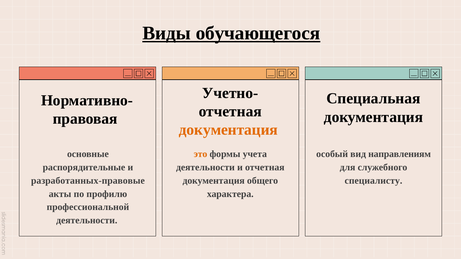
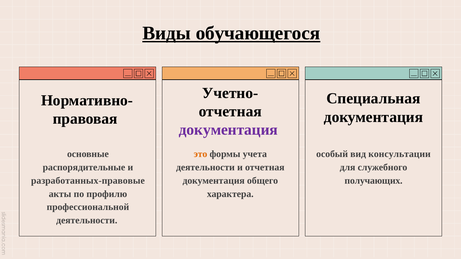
документация colour: orange -> purple (228, 130)
направлениям: направлениям -> консультации (400, 154)
специалисту: специалисту -> получающих (374, 181)
